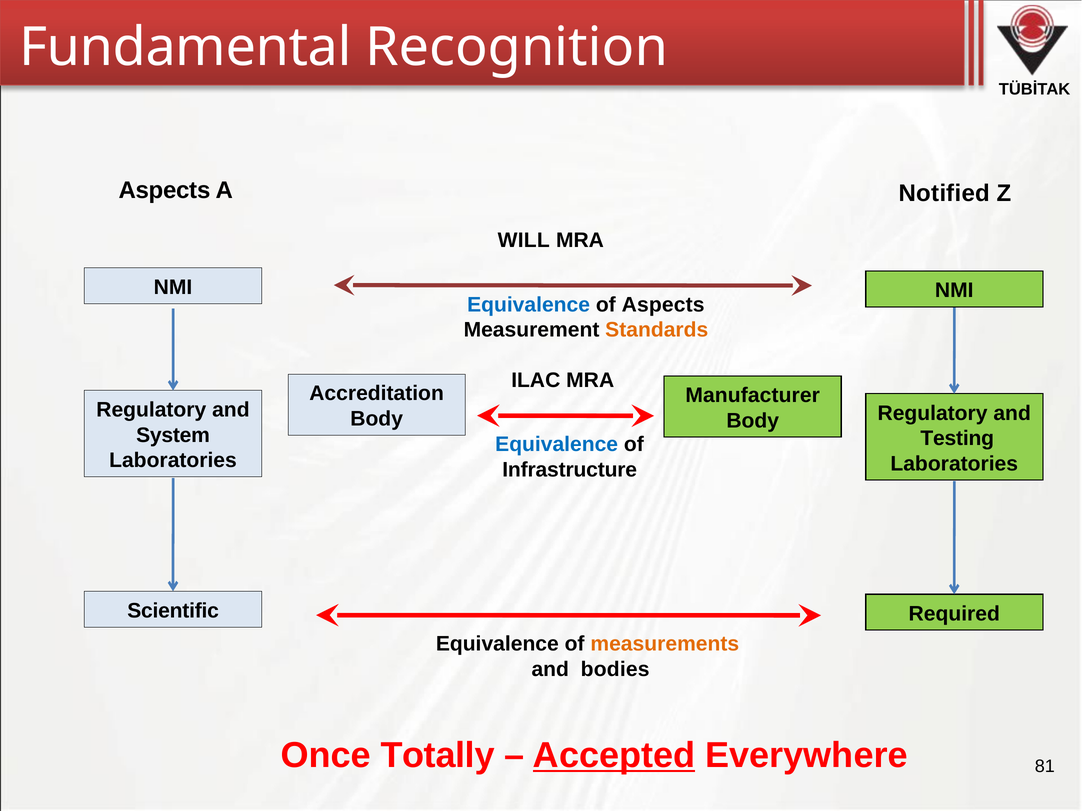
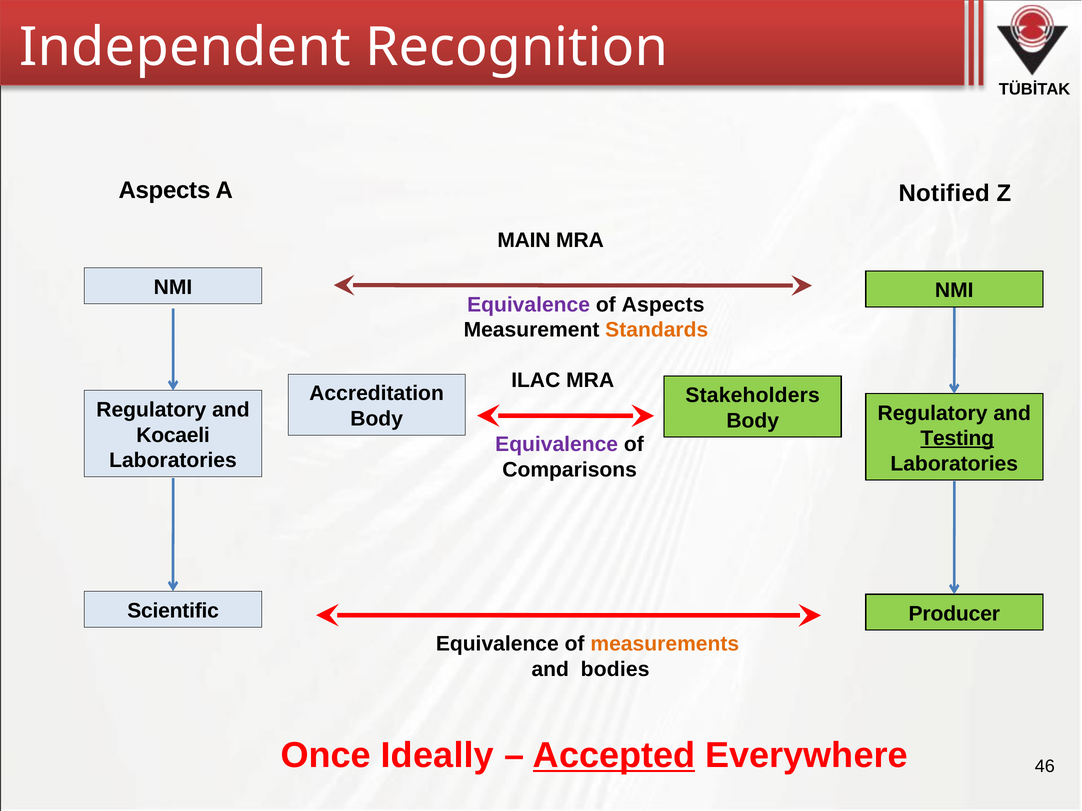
Fundamental: Fundamental -> Independent (185, 48)
WILL: WILL -> MAIN (524, 240)
Equivalence colour: blue -> purple (529, 305)
Manufacturer: Manufacturer -> Stakeholders (753, 396)
System: System -> Kocaeli (173, 435)
Testing underline: none -> present (957, 439)
Equivalence colour: blue -> purple (557, 445)
Infrastructure: Infrastructure -> Comparisons (570, 470)
Required: Required -> Producer (954, 614)
Totally: Totally -> Ideally (437, 756)
81: 81 -> 46 (1045, 767)
